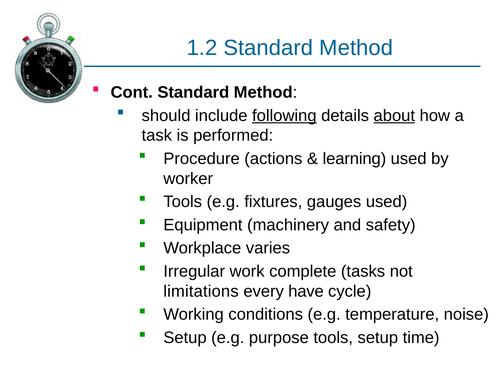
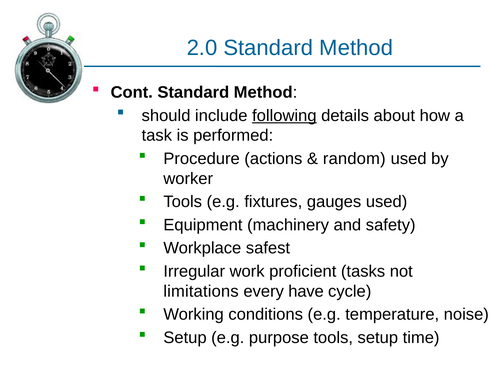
1.2: 1.2 -> 2.0 (202, 48)
about underline: present -> none (394, 115)
learning: learning -> random (354, 159)
varies: varies -> safest (268, 248)
complete: complete -> proficient (303, 271)
